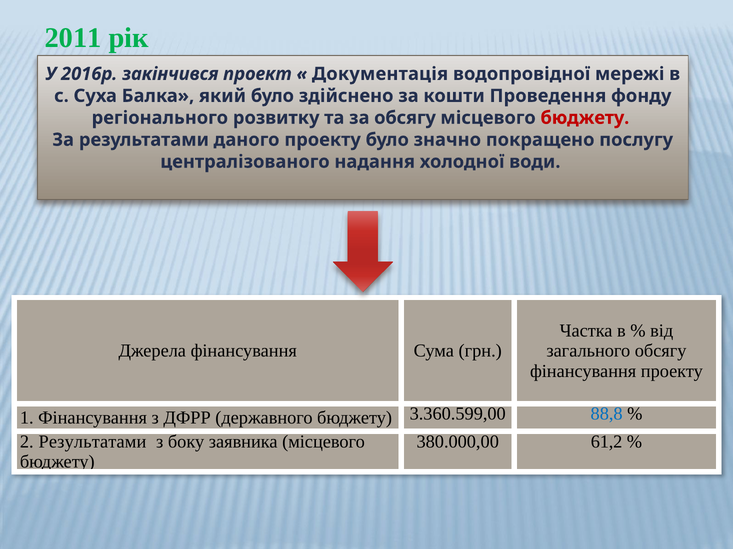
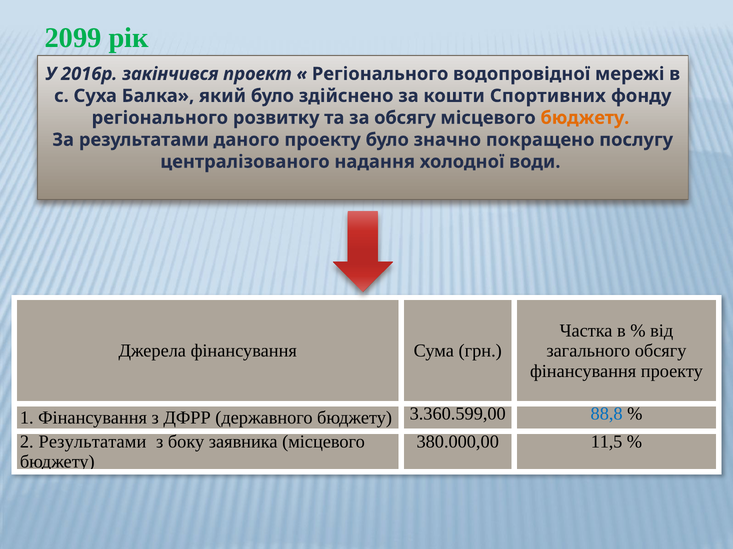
2011: 2011 -> 2099 (73, 38)
Документація: Документація -> Регіонального (380, 74)
Проведення: Проведення -> Спортивних (548, 96)
бюджету colour: red -> orange (585, 118)
61,2: 61,2 -> 11,5 (607, 442)
